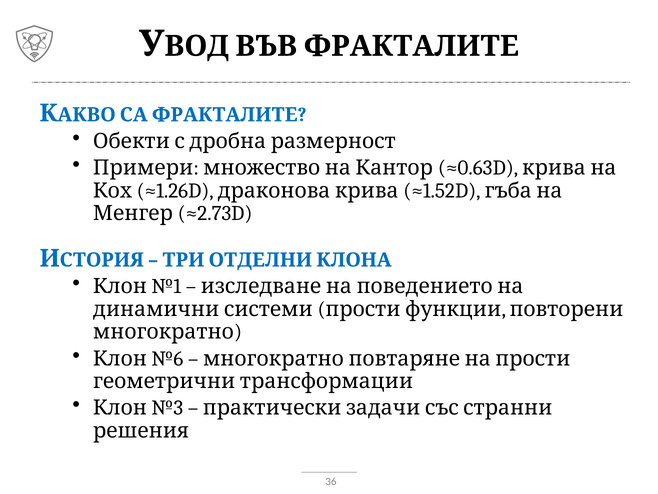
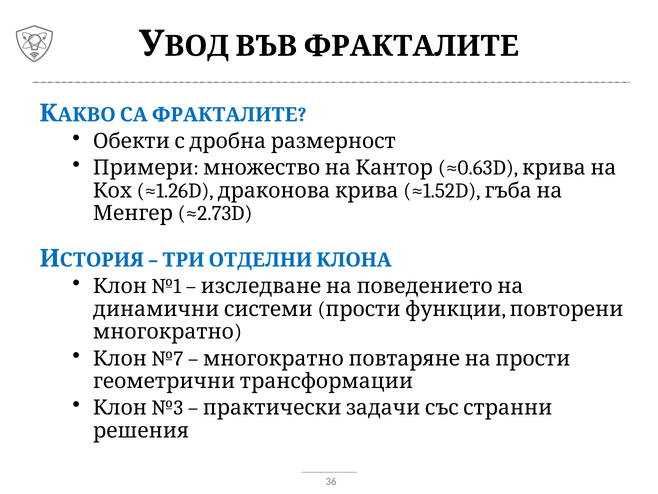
№6: №6 -> №7 (167, 358)
